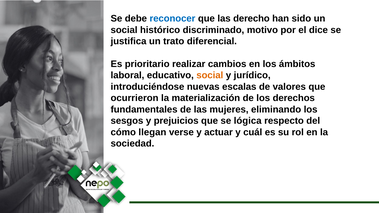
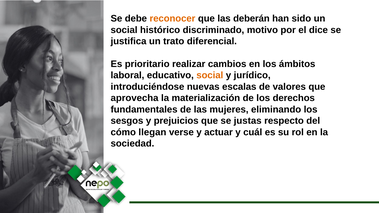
reconocer colour: blue -> orange (172, 19)
derecho: derecho -> deberán (251, 19)
ocurrieron: ocurrieron -> aprovecha (135, 98)
lógica: lógica -> justas (248, 121)
